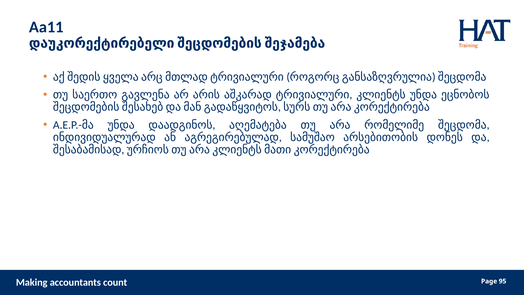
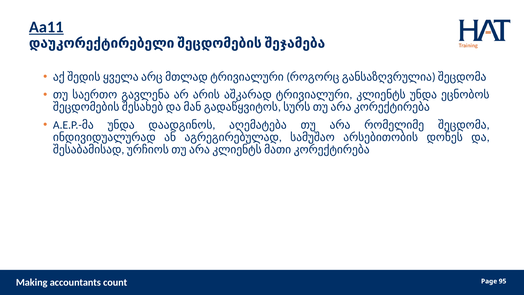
Aa11 underline: none -> present (46, 27)
